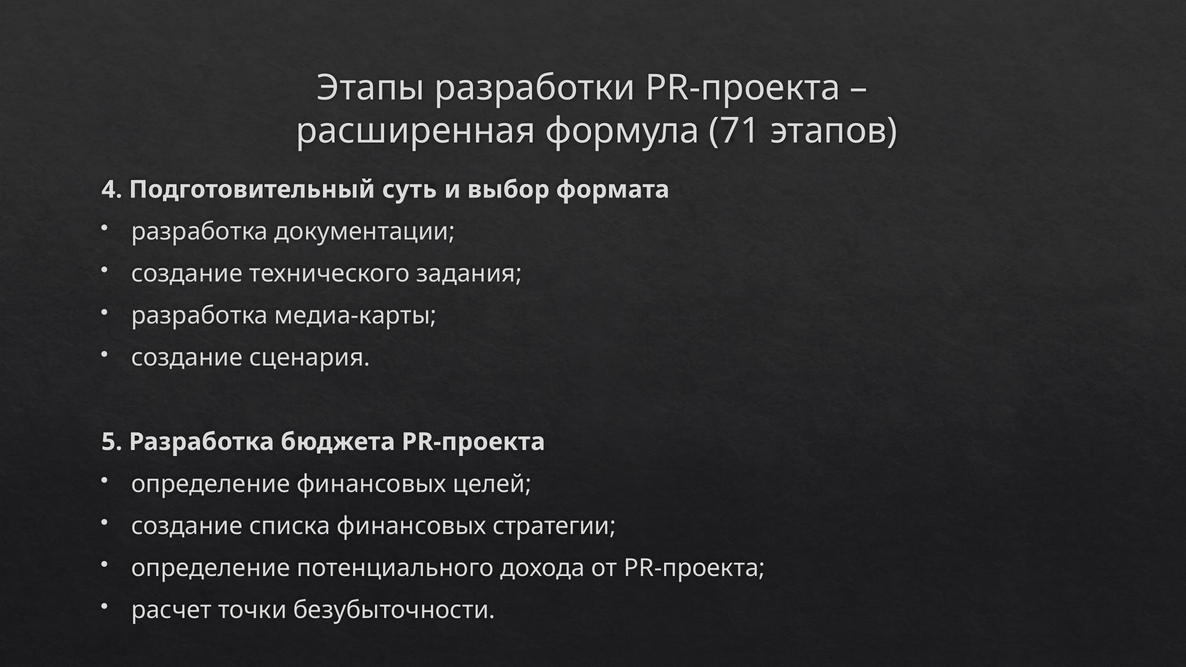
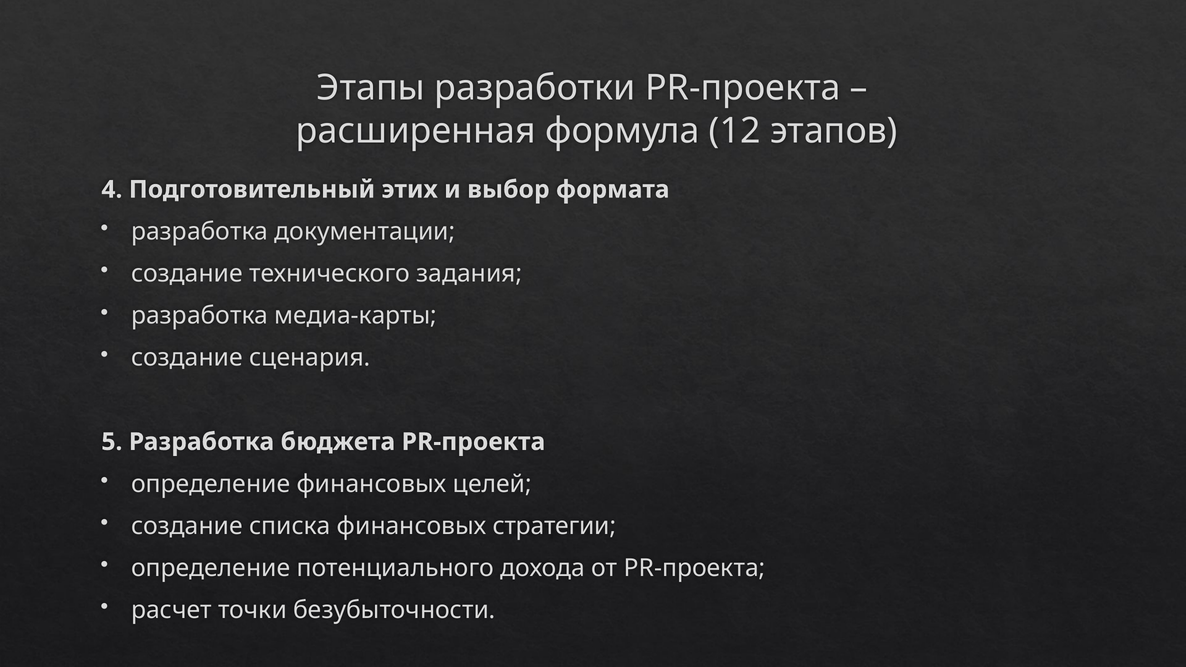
71: 71 -> 12 (735, 131)
суть: суть -> этих (410, 190)
